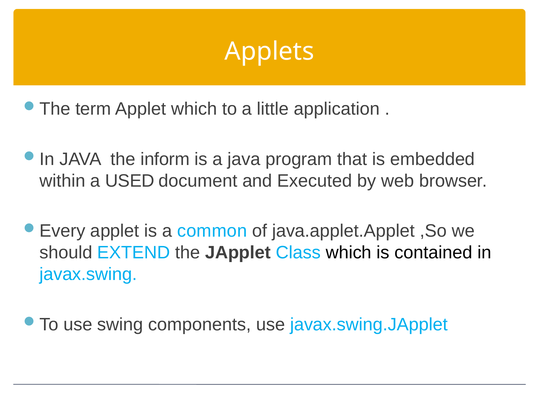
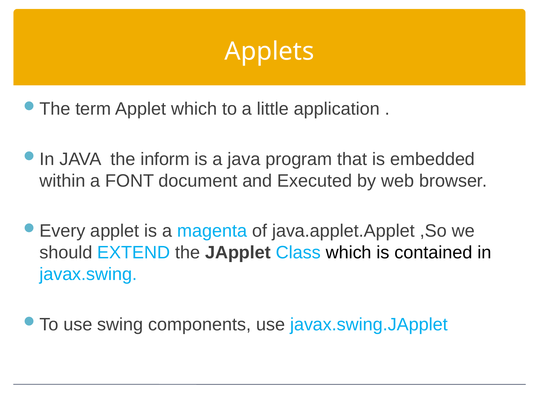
USED: USED -> FONT (130, 181)
common: common -> magenta (212, 231)
